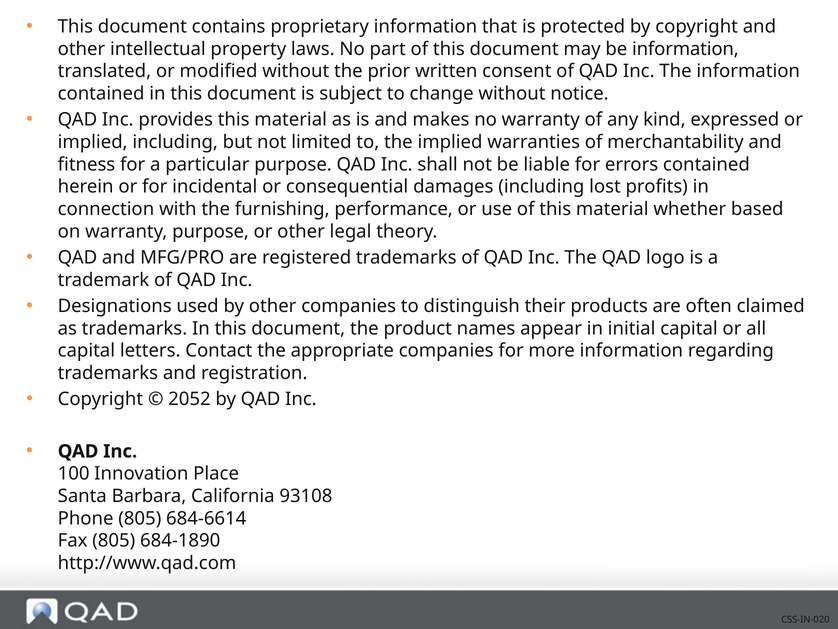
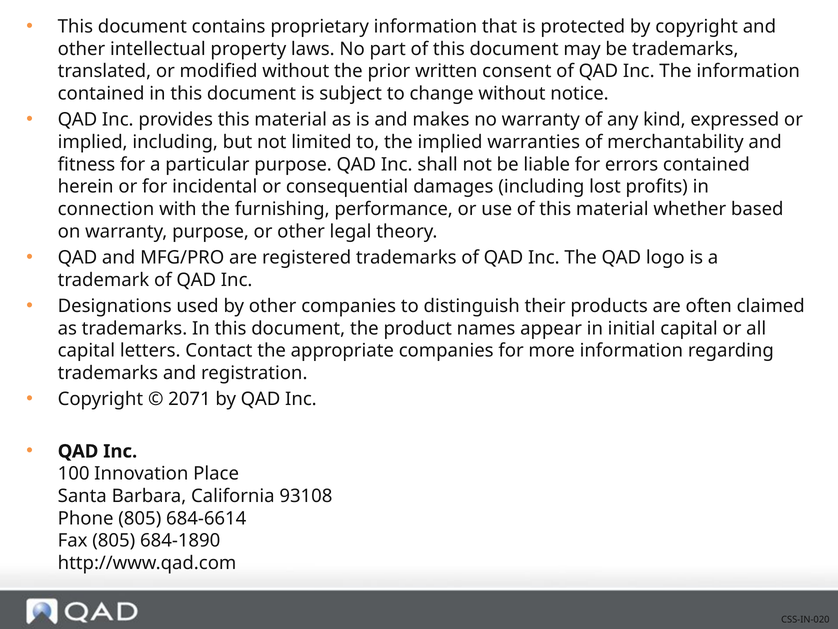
be information: information -> trademarks (685, 49)
2052: 2052 -> 2071 (189, 399)
